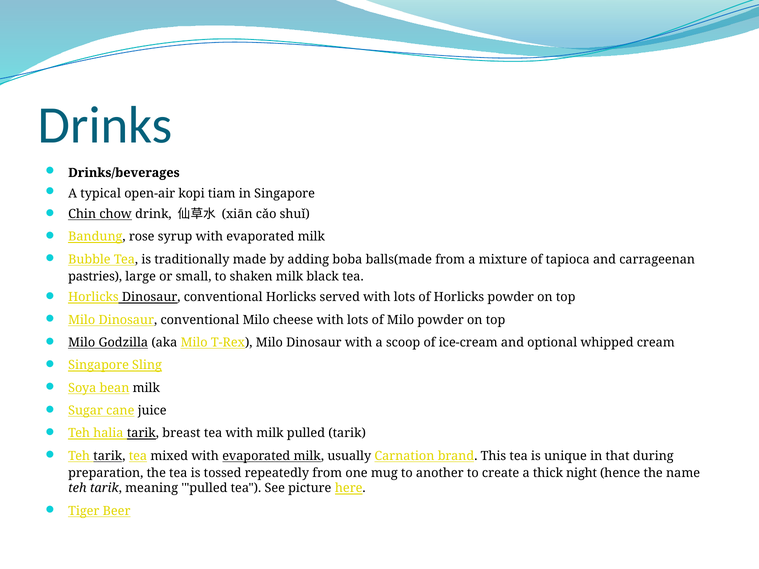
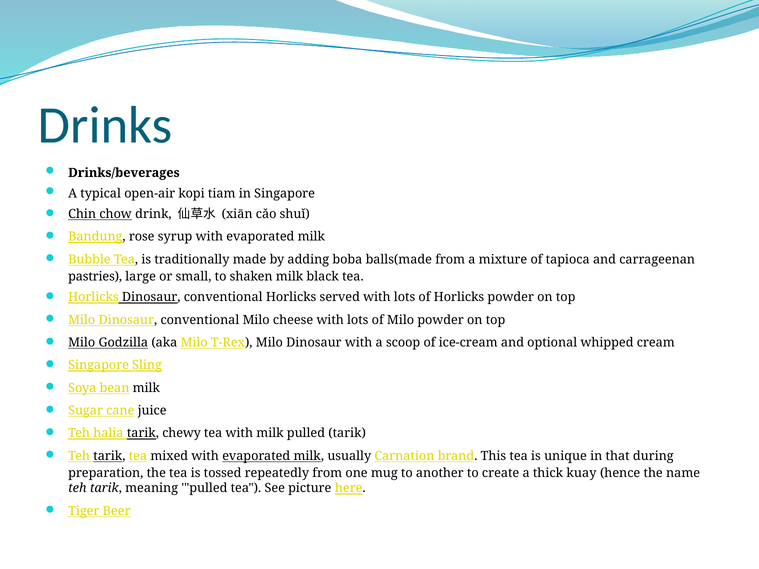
breast: breast -> chewy (182, 433)
night: night -> kuay (581, 473)
